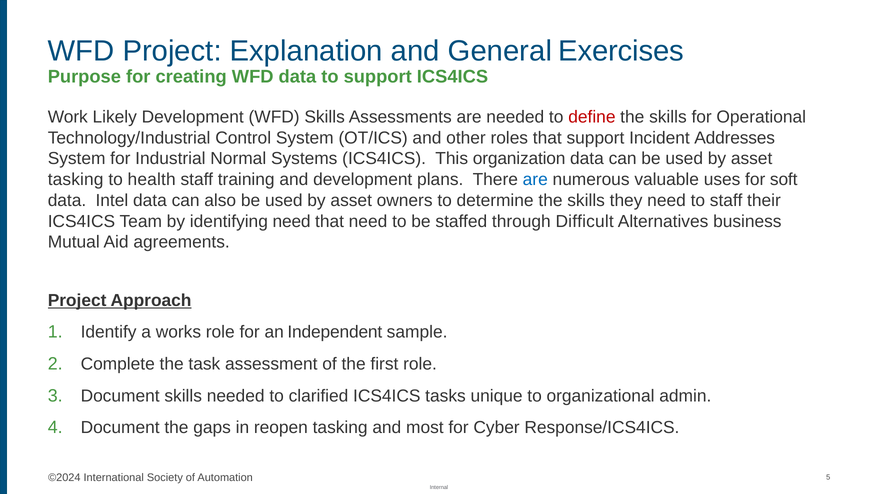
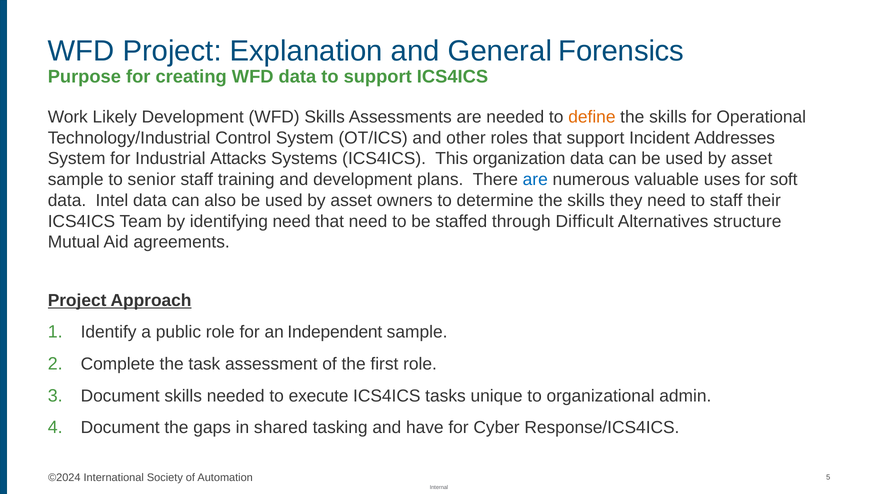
Exercises: Exercises -> Forensics (621, 51)
define colour: red -> orange (592, 117)
Normal: Normal -> Attacks (238, 159)
tasking: tasking -> sample (76, 180)
health: health -> senior (152, 180)
business: business -> structure (747, 221)
works: works -> public (178, 332)
clarified: clarified -> execute (319, 396)
reopen: reopen -> shared (281, 428)
most: most -> have (425, 428)
